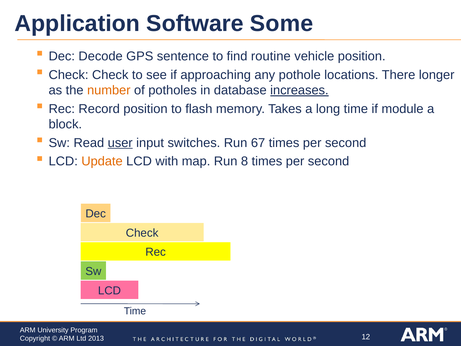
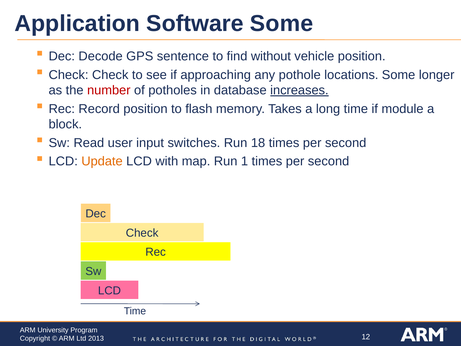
routine: routine -> without (271, 56)
locations There: There -> Some (399, 75)
number colour: orange -> red (109, 90)
user underline: present -> none (120, 143)
67: 67 -> 18 (258, 143)
8: 8 -> 1 (245, 161)
